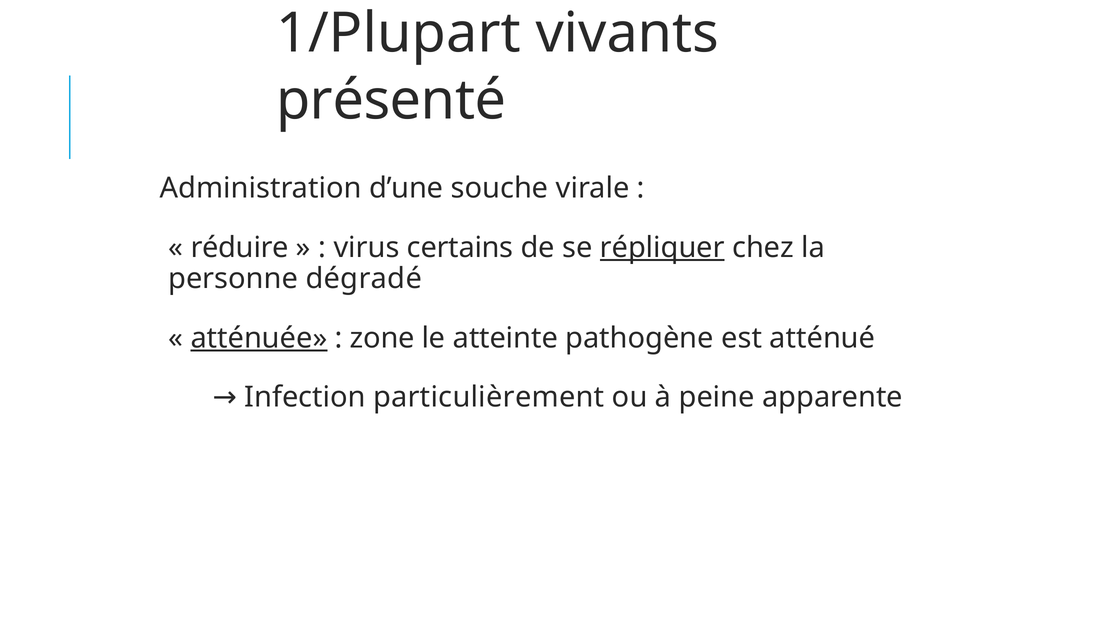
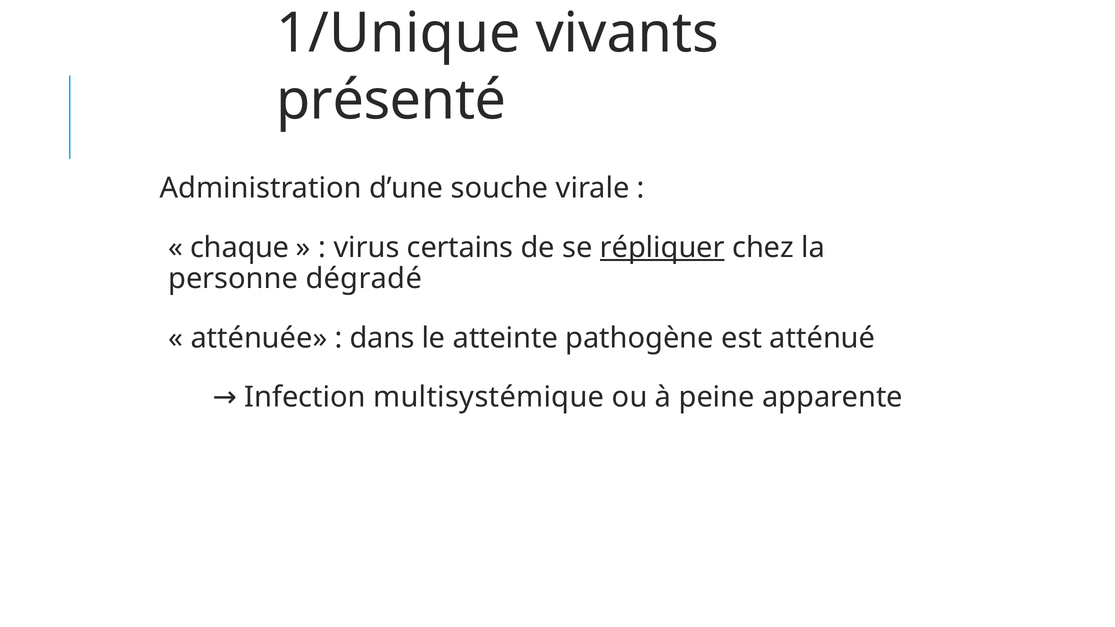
1/Plupart: 1/Plupart -> 1/Unique (398, 33)
réduire: réduire -> chaque (240, 248)
atténuée underline: present -> none (259, 338)
zone: zone -> dans (382, 338)
particulièrement: particulièrement -> multisystémique (489, 397)
